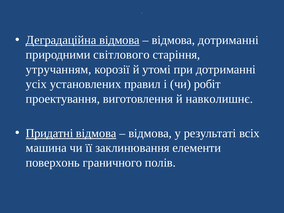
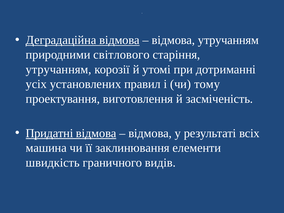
відмова дотриманні: дотриманні -> утручанням (228, 40)
робіт: робіт -> тому (207, 84)
навколишнє: навколишнє -> засміченість (219, 99)
поверхонь: поверхонь -> швидкість (53, 163)
полів: полів -> видів (160, 163)
